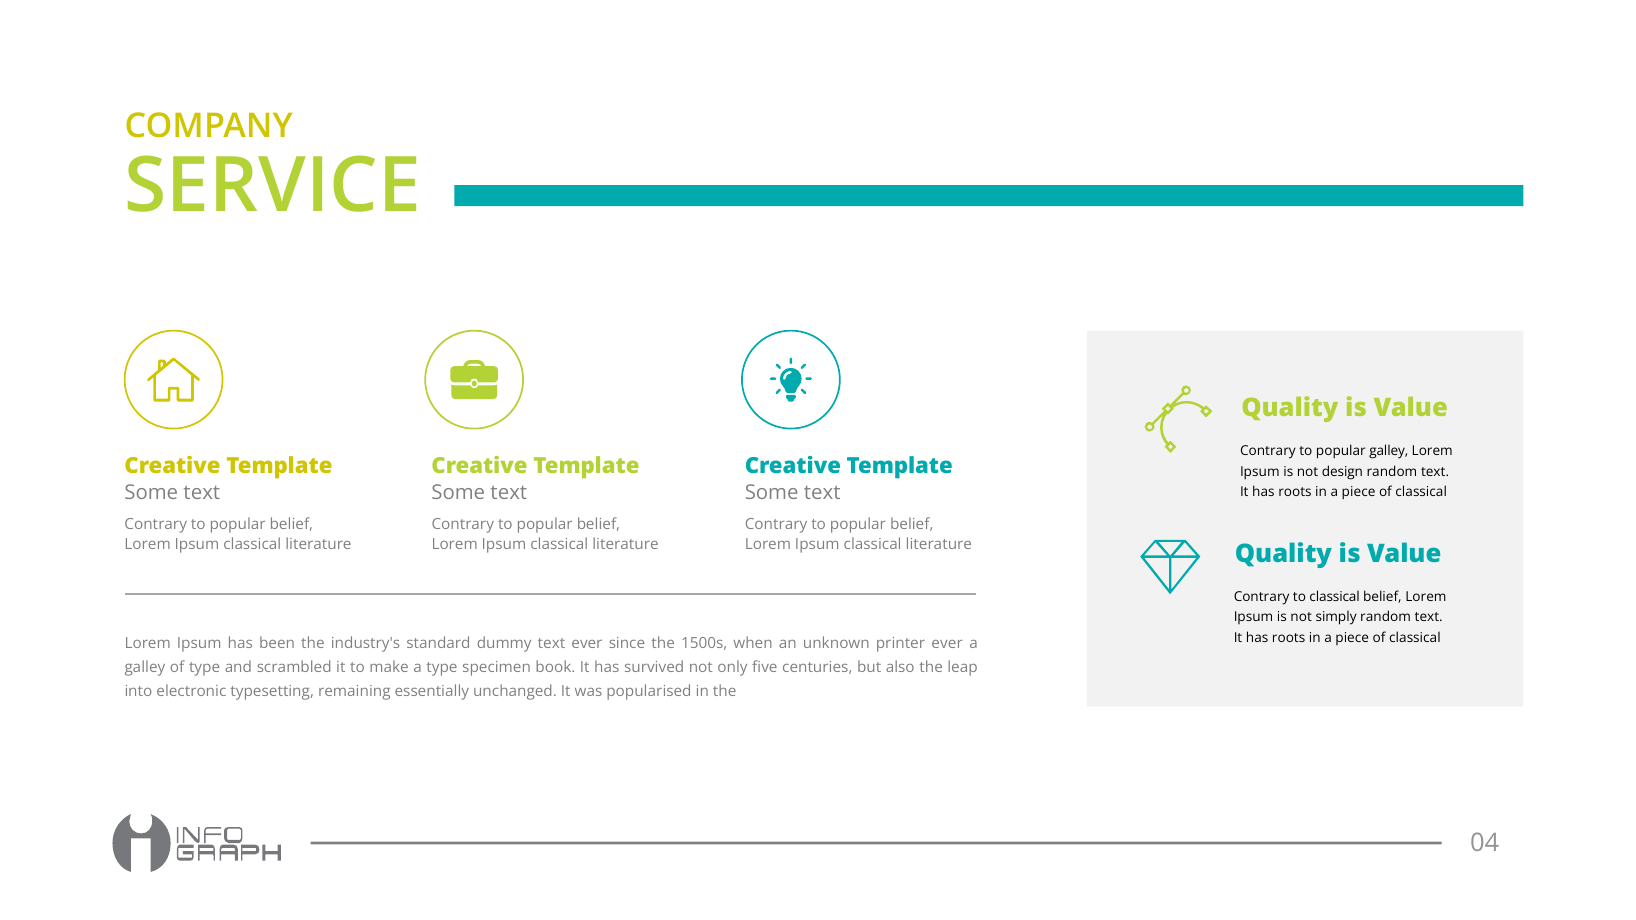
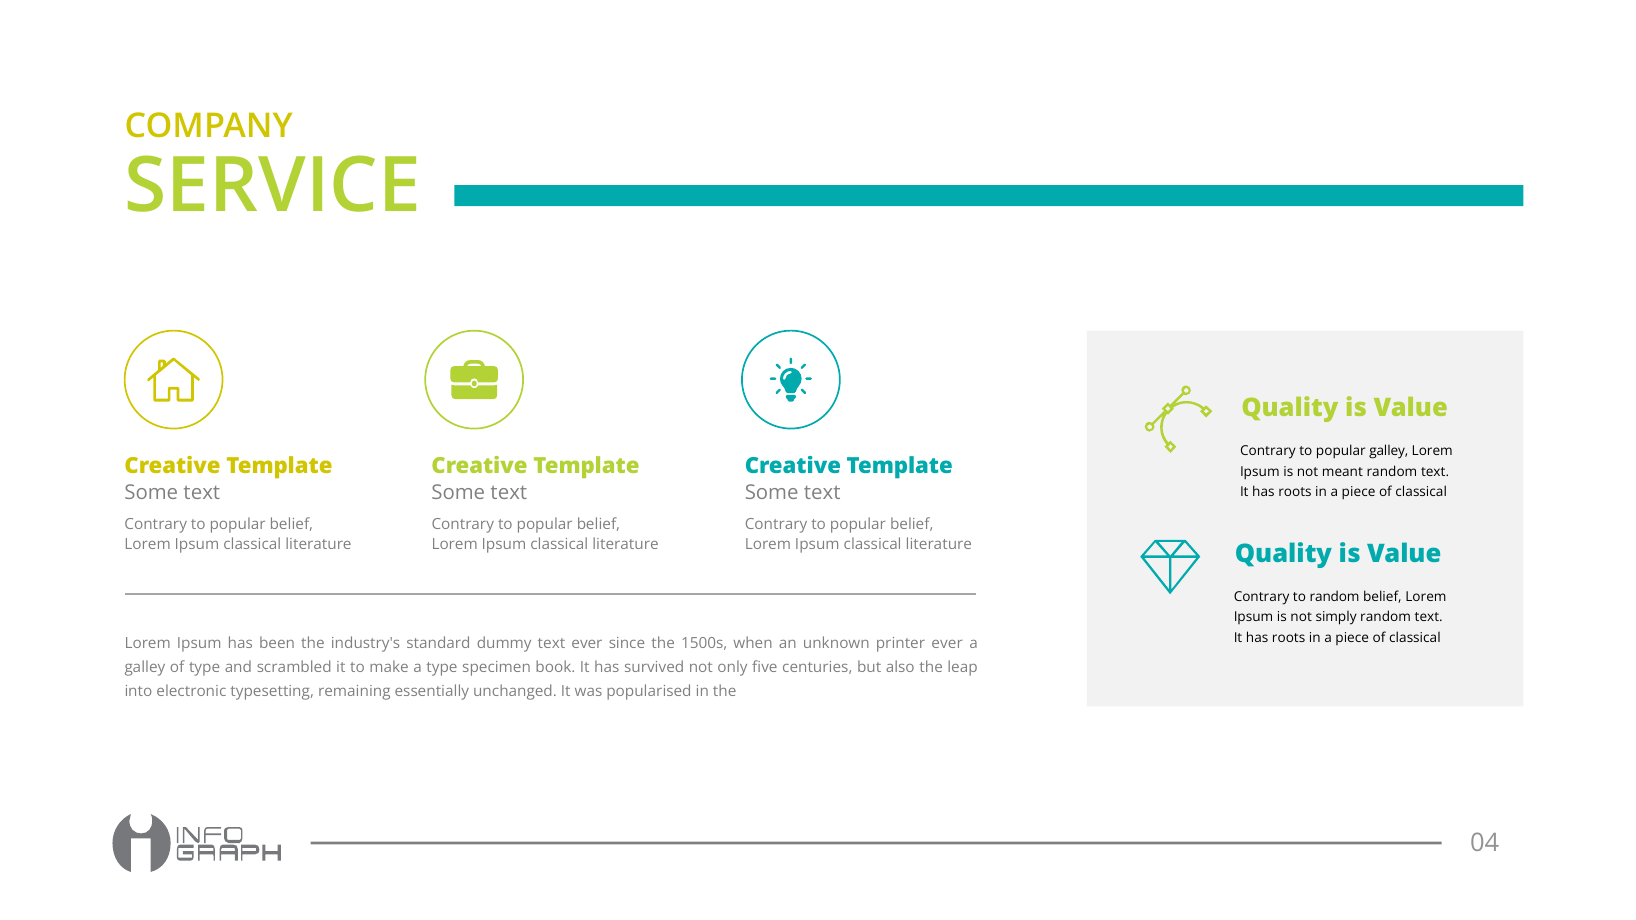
design: design -> meant (1342, 472)
to classical: classical -> random (1335, 597)
